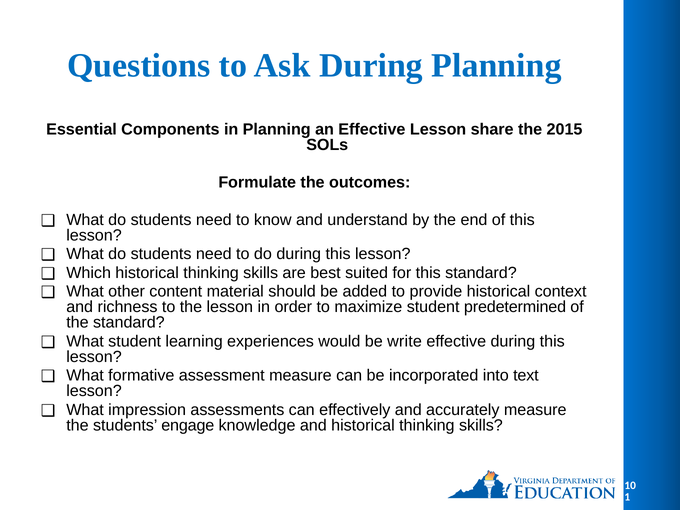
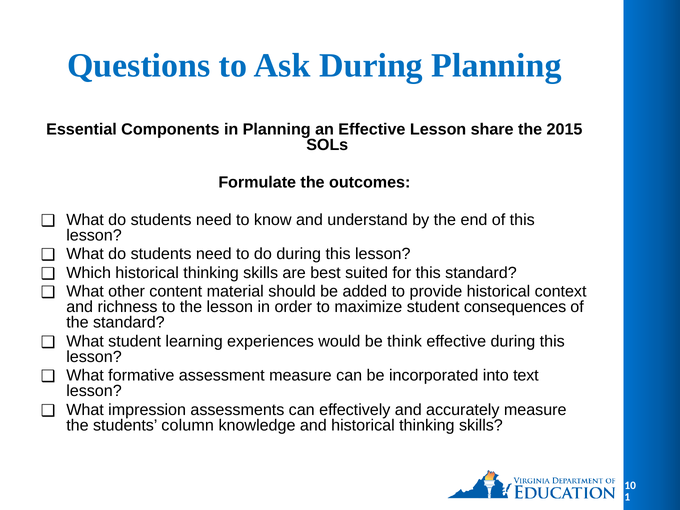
predetermined: predetermined -> consequences (515, 307)
write: write -> think (405, 341)
engage: engage -> column (188, 425)
